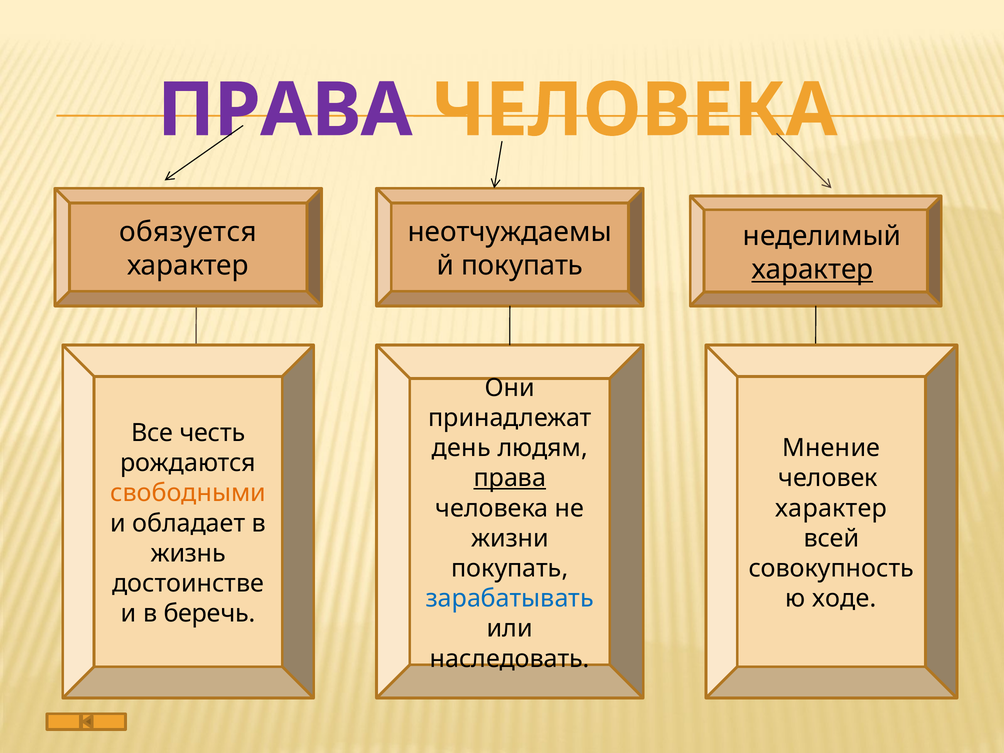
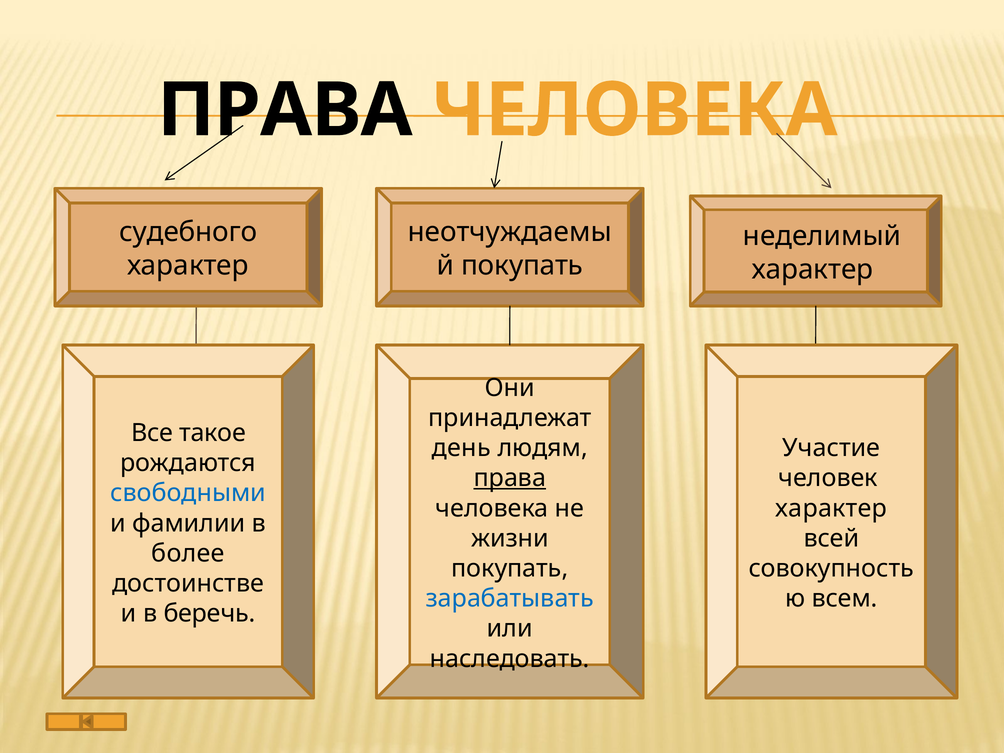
ПРАВА colour: purple -> black (285, 110)
обязуется: обязуется -> судебного (188, 232)
характер underline: present -> none (812, 270)
честь: честь -> такое (213, 433)
Мнение: Мнение -> Участие (831, 448)
свободными colour: orange -> blue (188, 493)
обладает: обладает -> фамилии (189, 523)
жизнь: жизнь -> более (188, 553)
ходе: ходе -> всем (845, 599)
